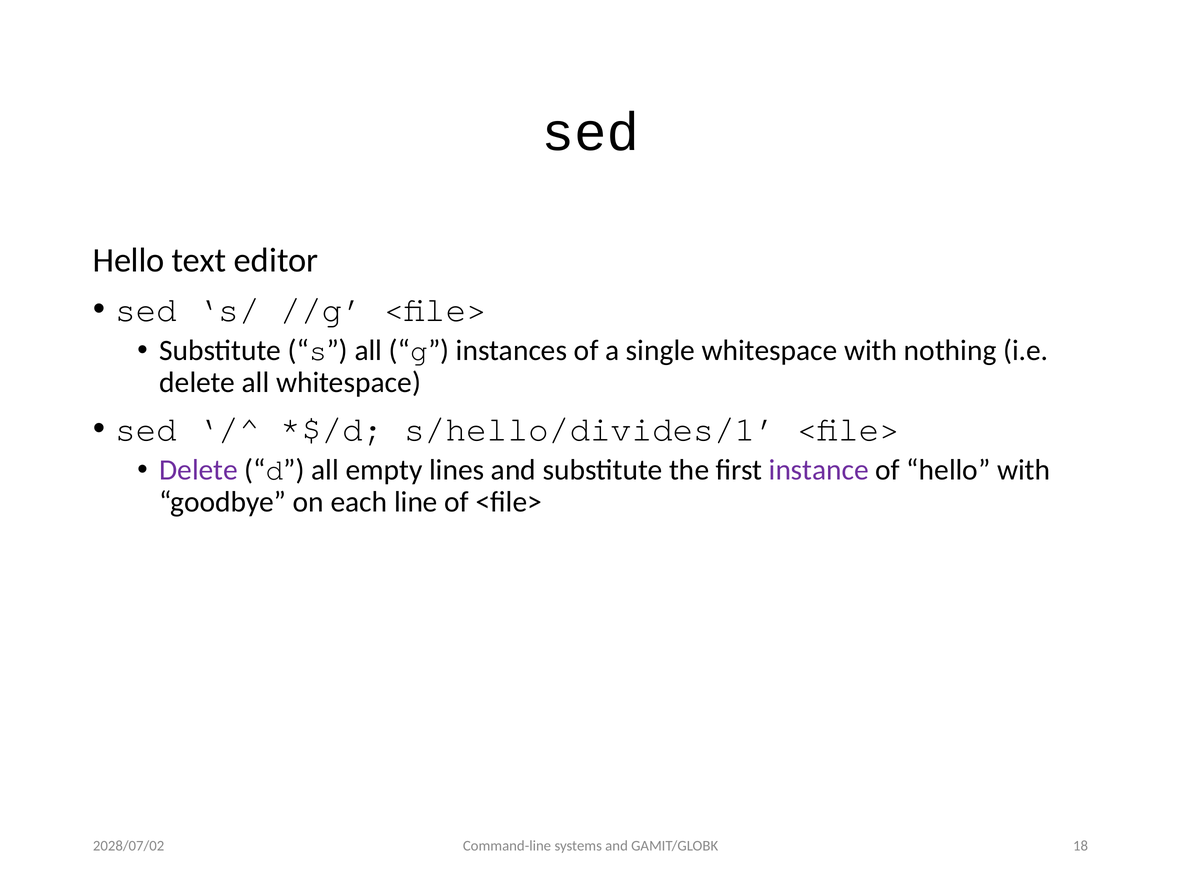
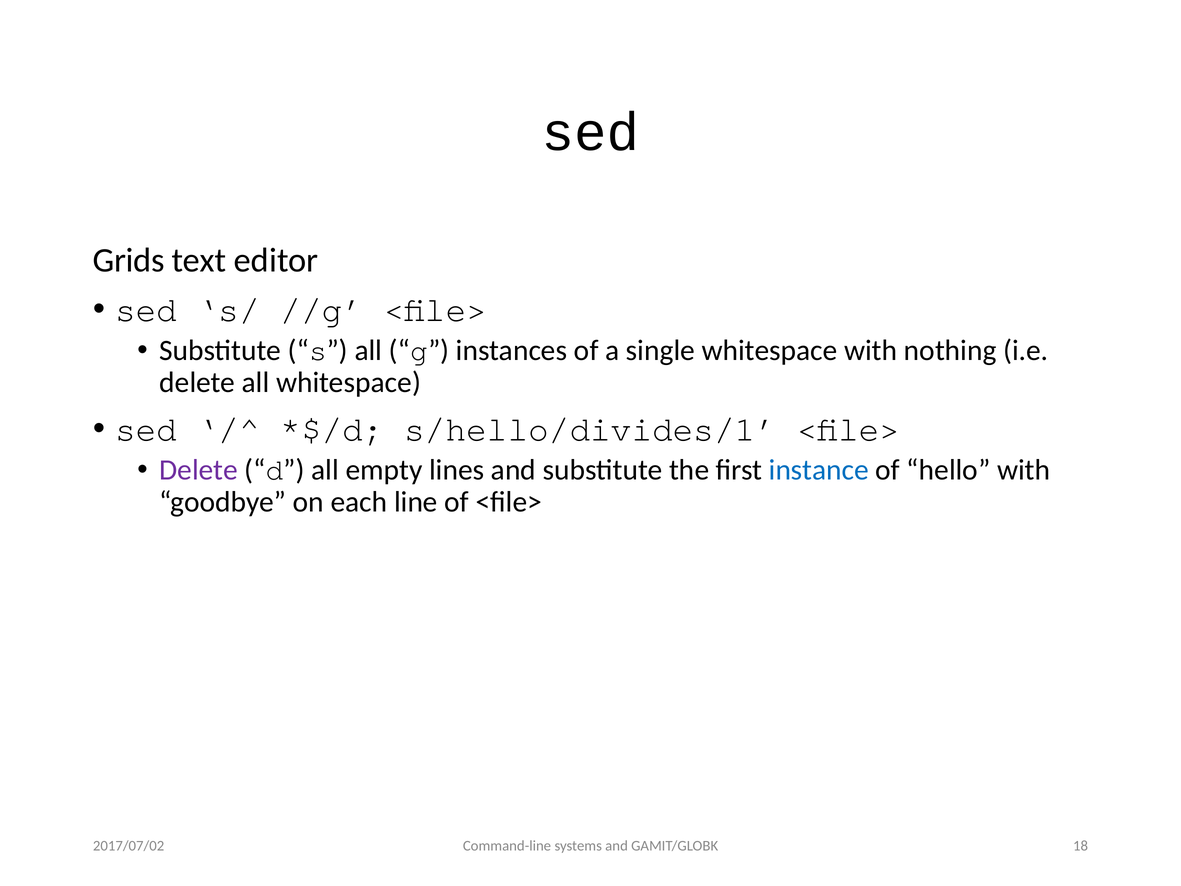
Hello: Hello -> Grids (129, 260)
instance colour: purple -> blue (819, 470)
2028/07/02: 2028/07/02 -> 2017/07/02 (129, 846)
